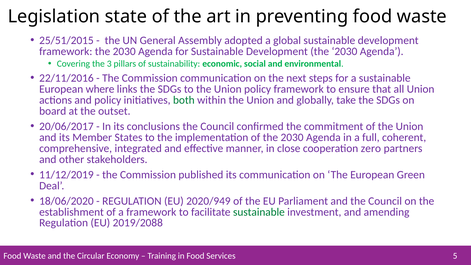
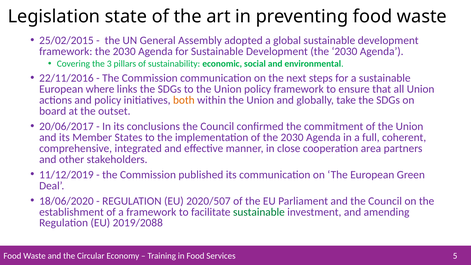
25/51/2015: 25/51/2015 -> 25/02/2015 (66, 41)
both colour: green -> orange (184, 100)
zero: zero -> area (371, 148)
2020/949: 2020/949 -> 2020/507 (208, 201)
